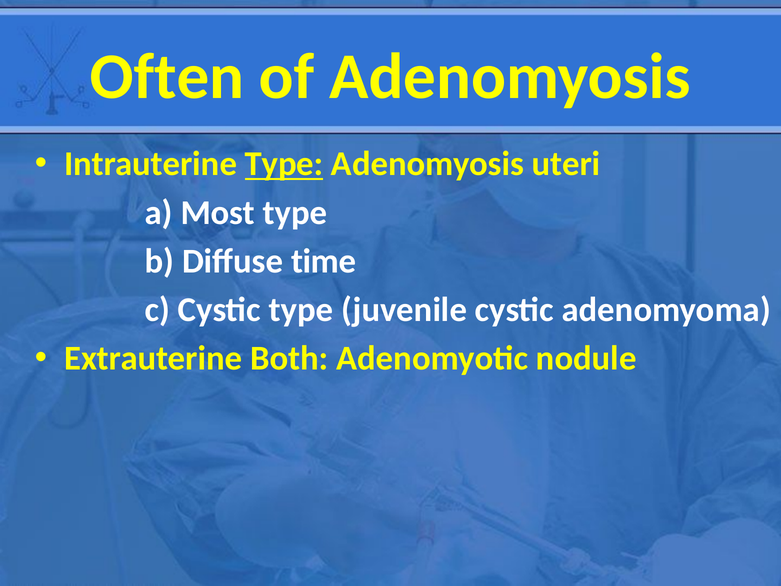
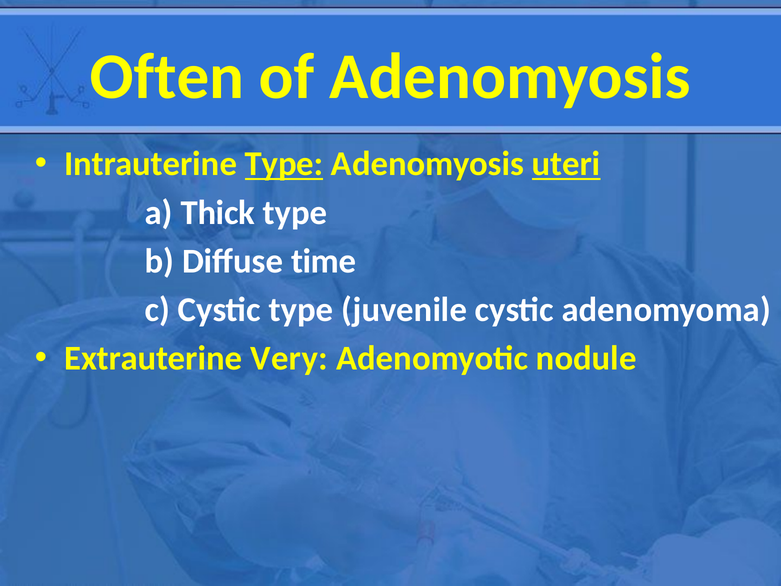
uteri underline: none -> present (566, 164)
Most: Most -> Thick (218, 212)
Both: Both -> Very (289, 358)
